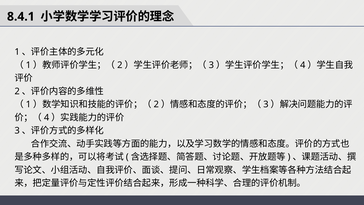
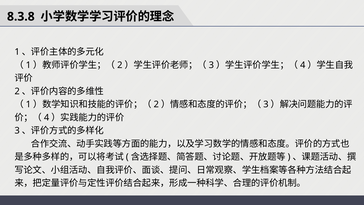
8.4.1: 8.4.1 -> 8.3.8 (21, 17)
